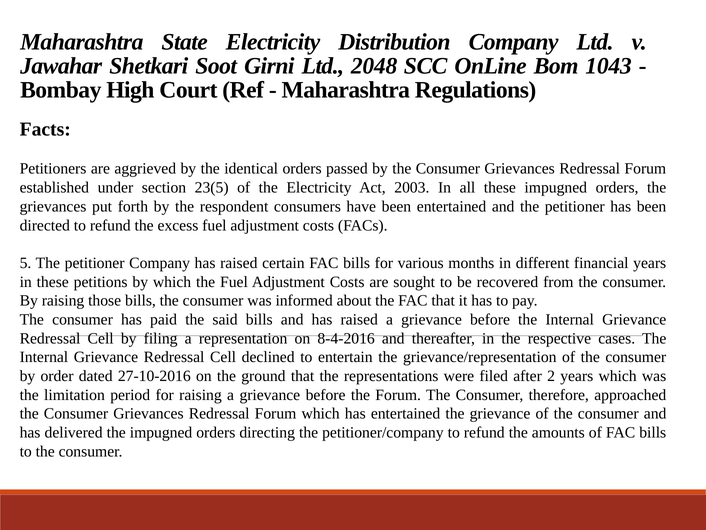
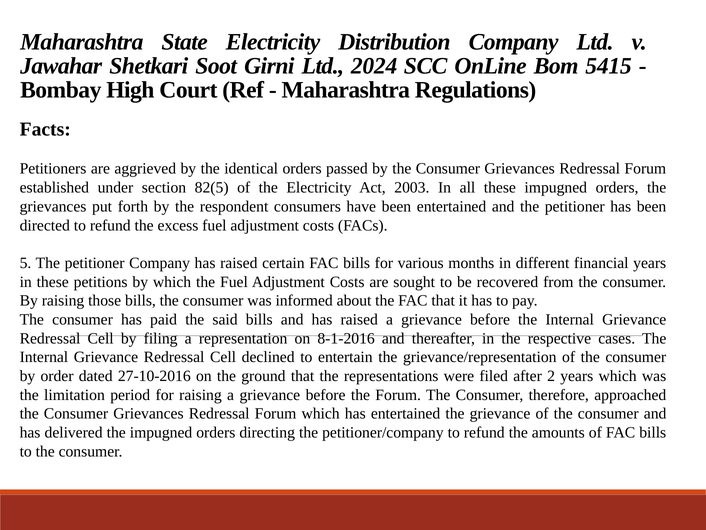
2048: 2048 -> 2024 (374, 66)
1043: 1043 -> 5415 (609, 66)
23(5: 23(5 -> 82(5 (212, 187)
8-4-2016: 8-4-2016 -> 8-1-2016 (346, 338)
